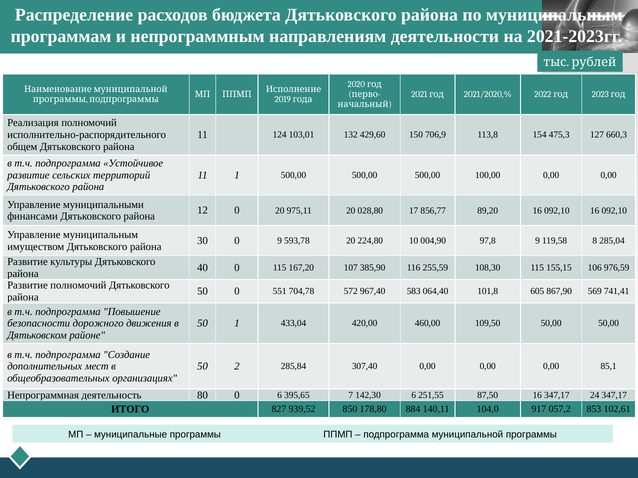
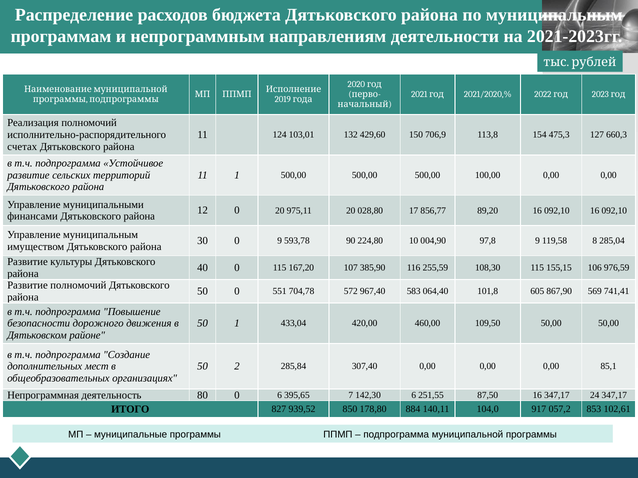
общем: общем -> счетах (22, 147)
593,78 20: 20 -> 90 (351, 241)
